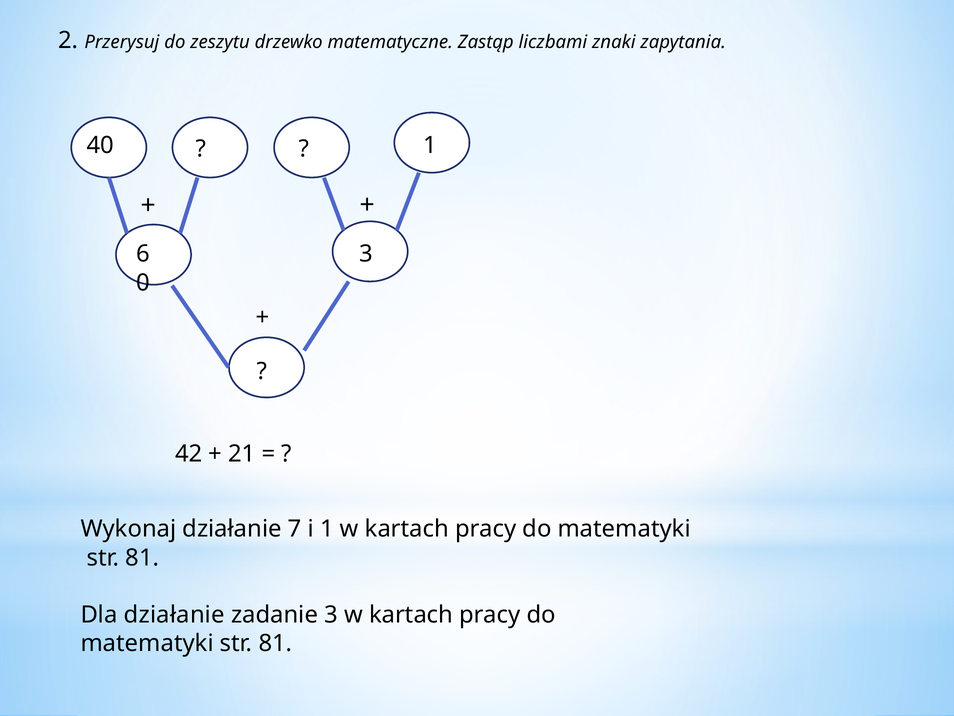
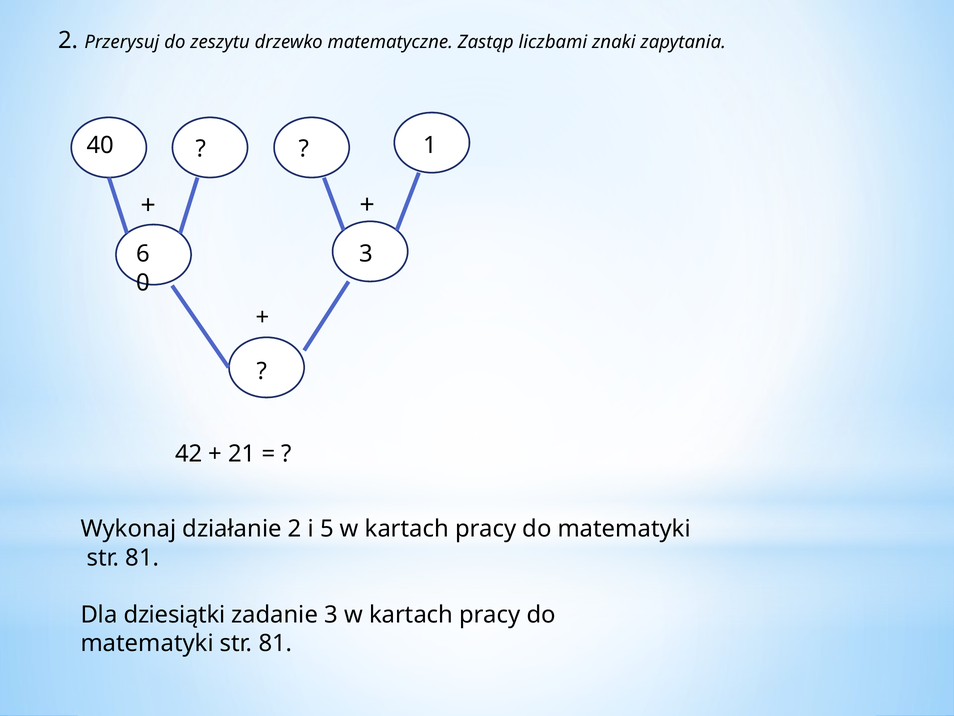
działanie 7: 7 -> 2 (295, 529)
i 1: 1 -> 5 (327, 529)
Dla działanie: działanie -> dziesiątki (174, 614)
